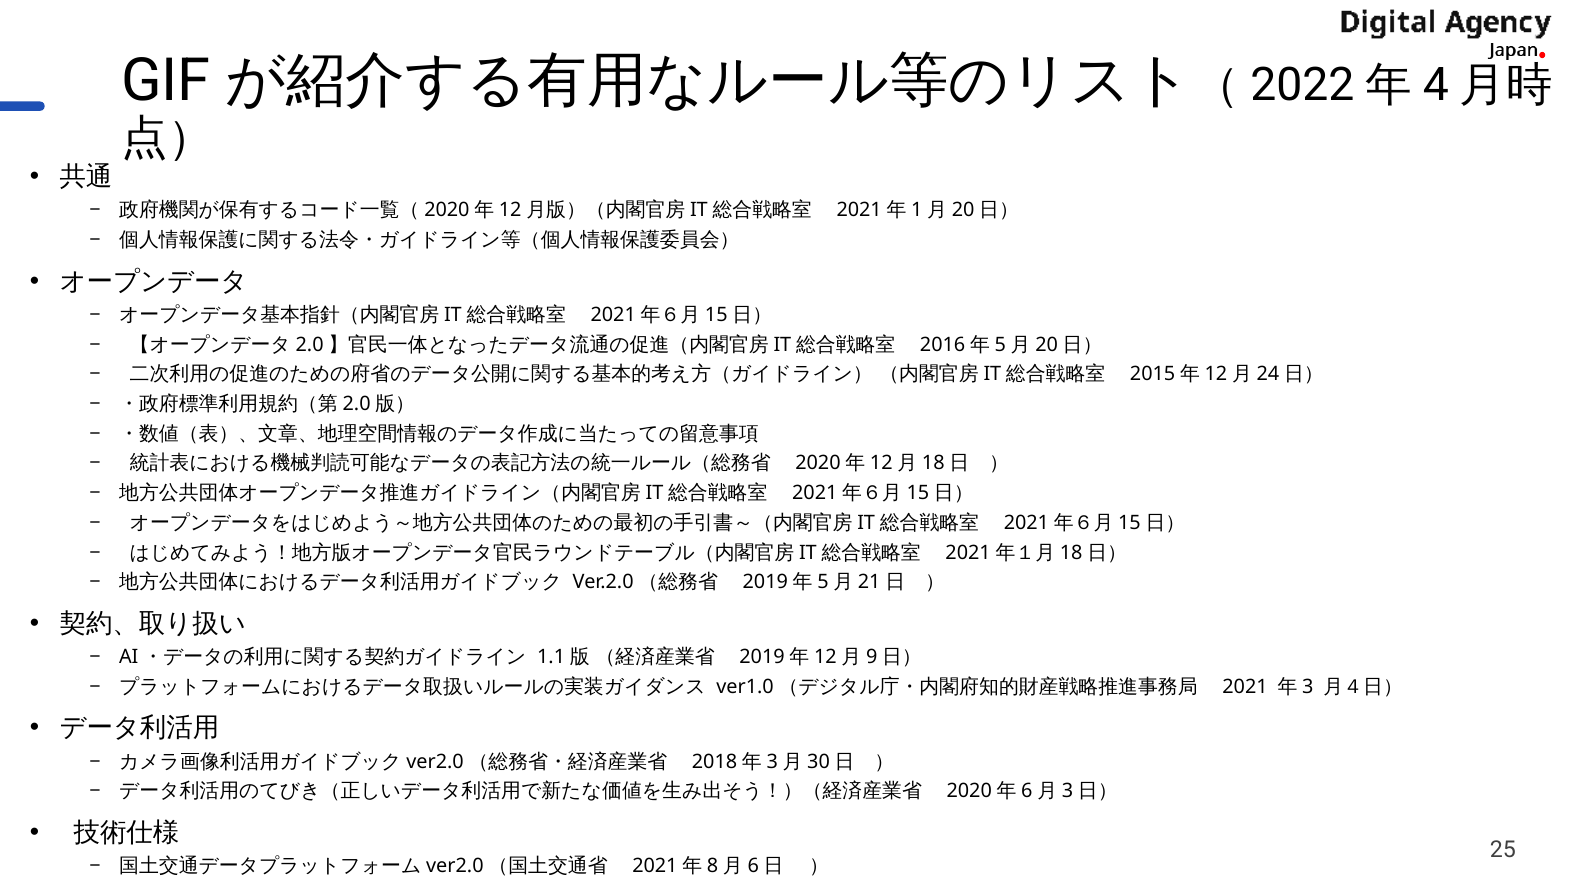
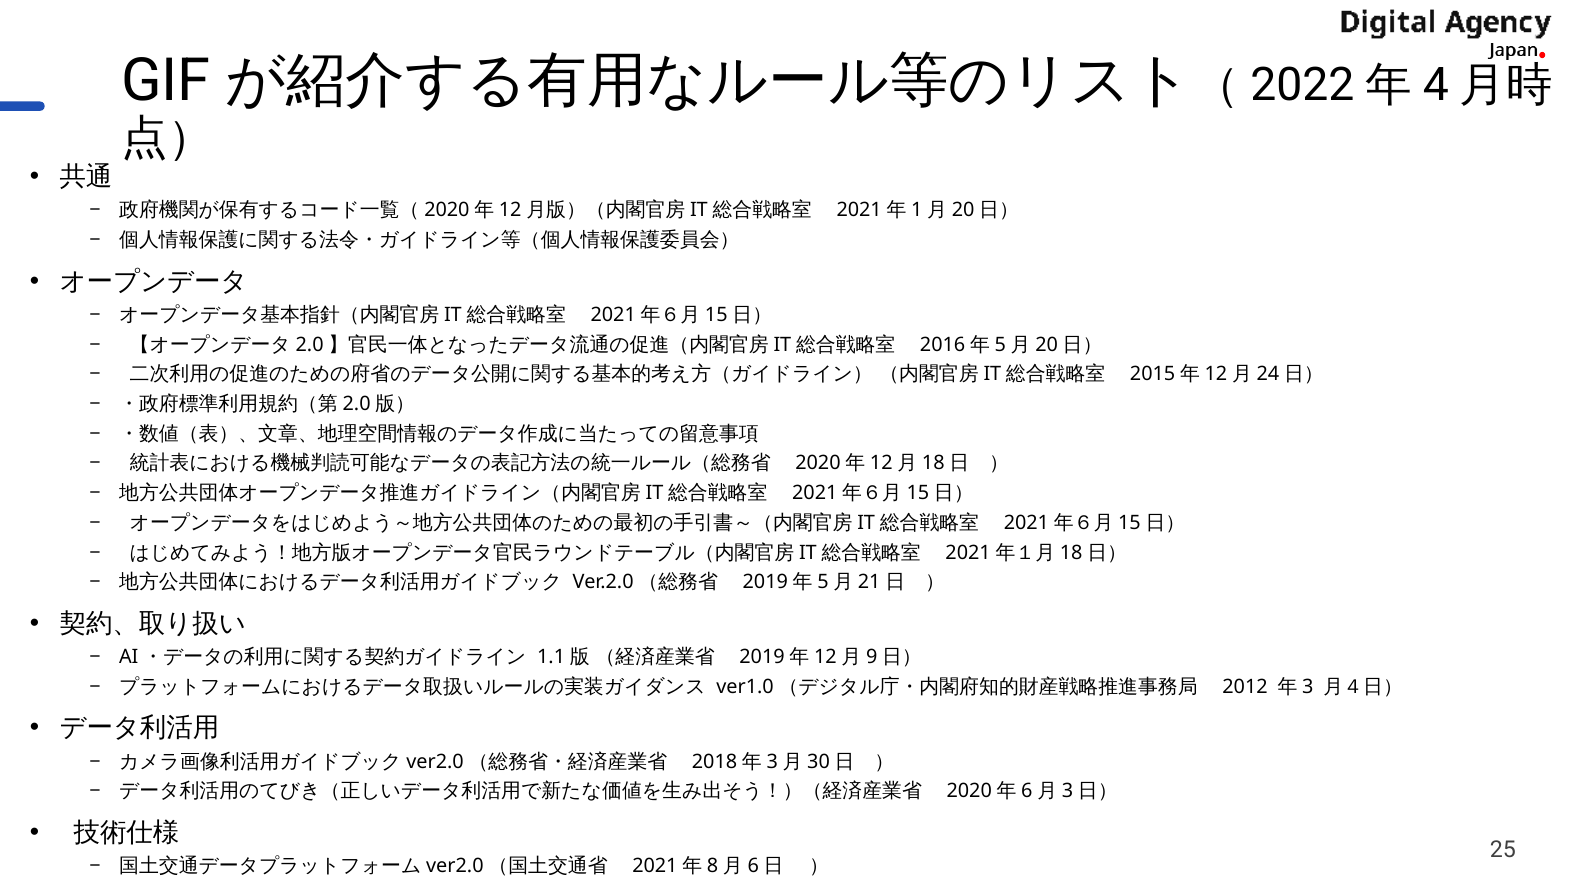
2021: 2021 -> 2012 (1245, 687)
